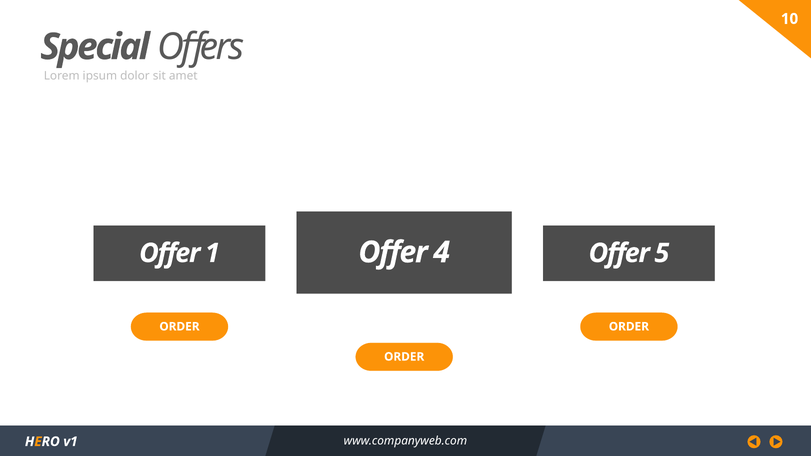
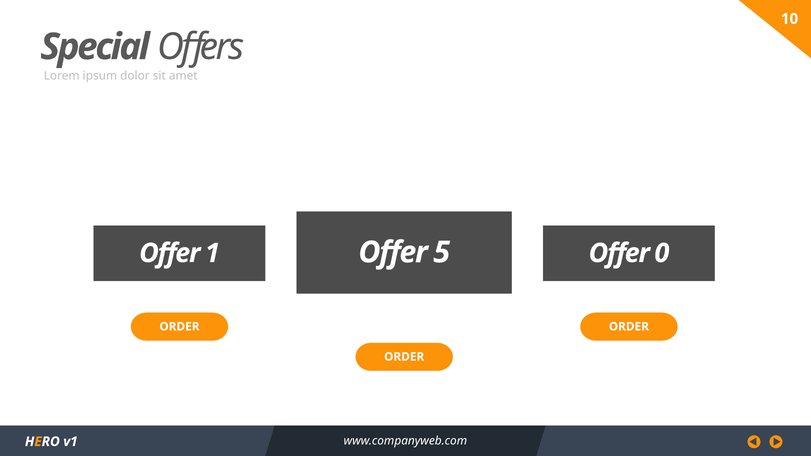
4: 4 -> 5 (442, 252)
5: 5 -> 0 (662, 253)
